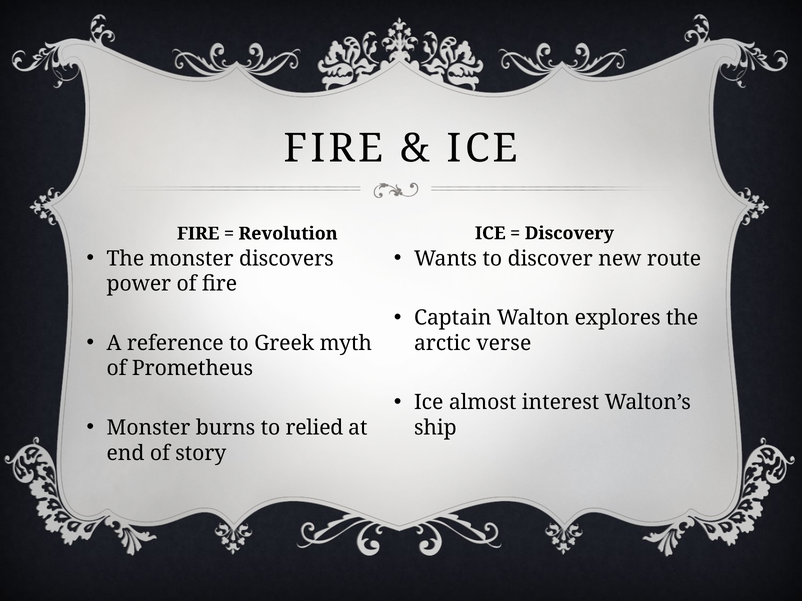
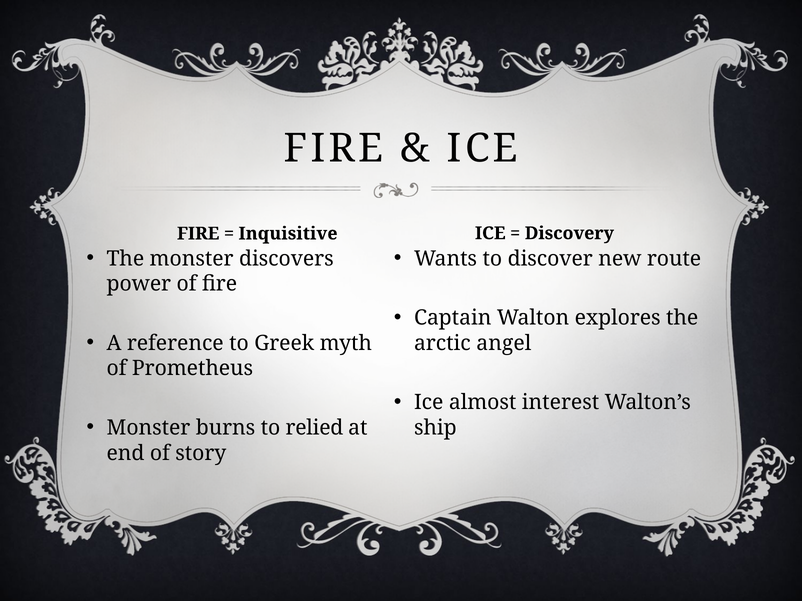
Revolution: Revolution -> Inquisitive (288, 234)
verse: verse -> angel (504, 343)
